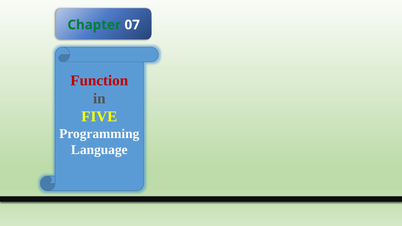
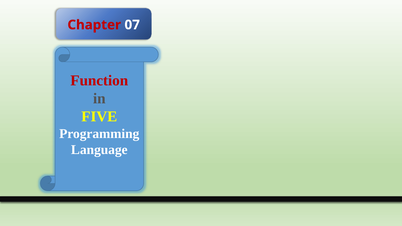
Chapter colour: green -> red (94, 25)
